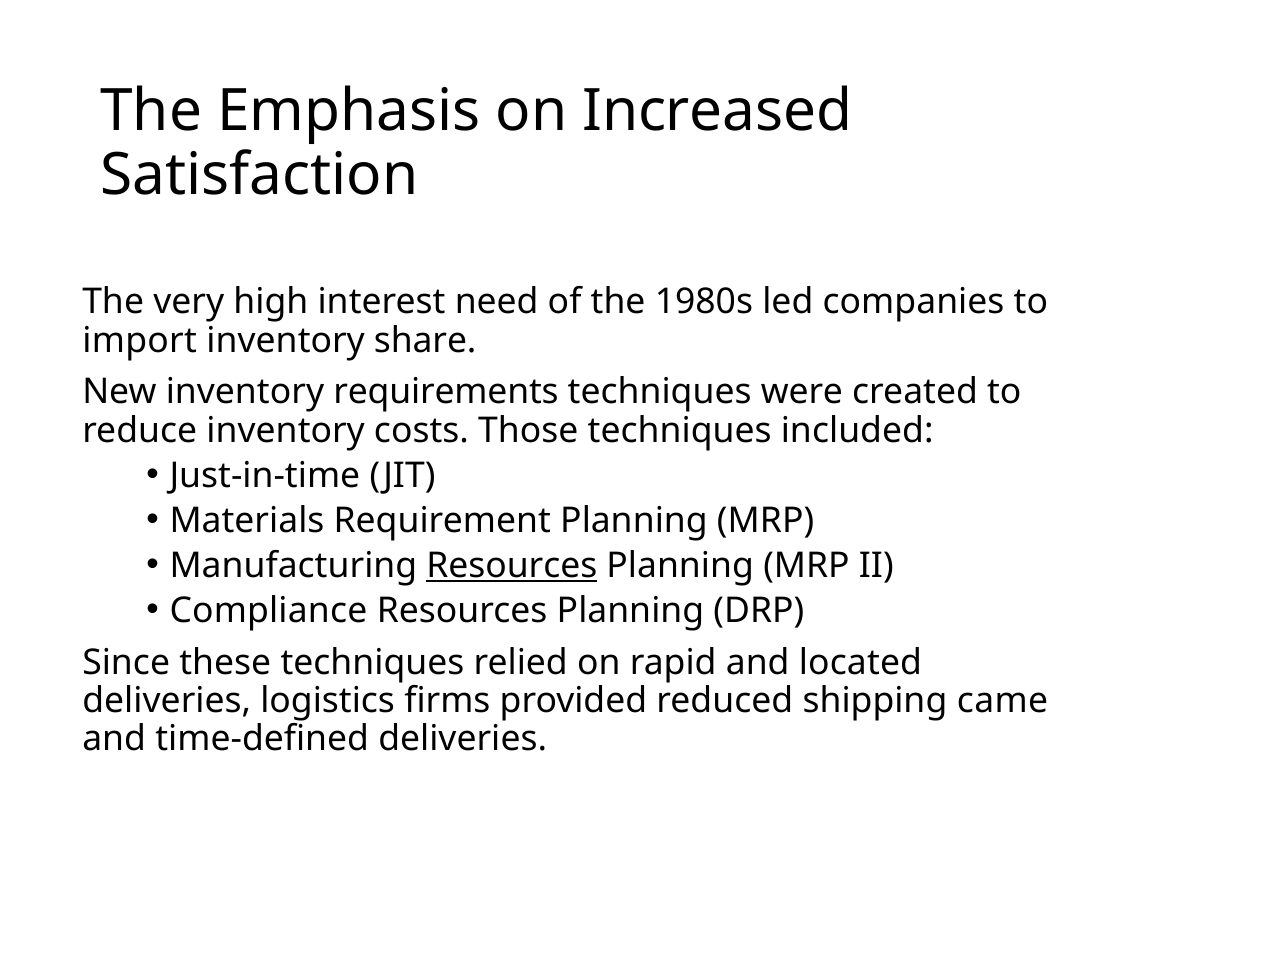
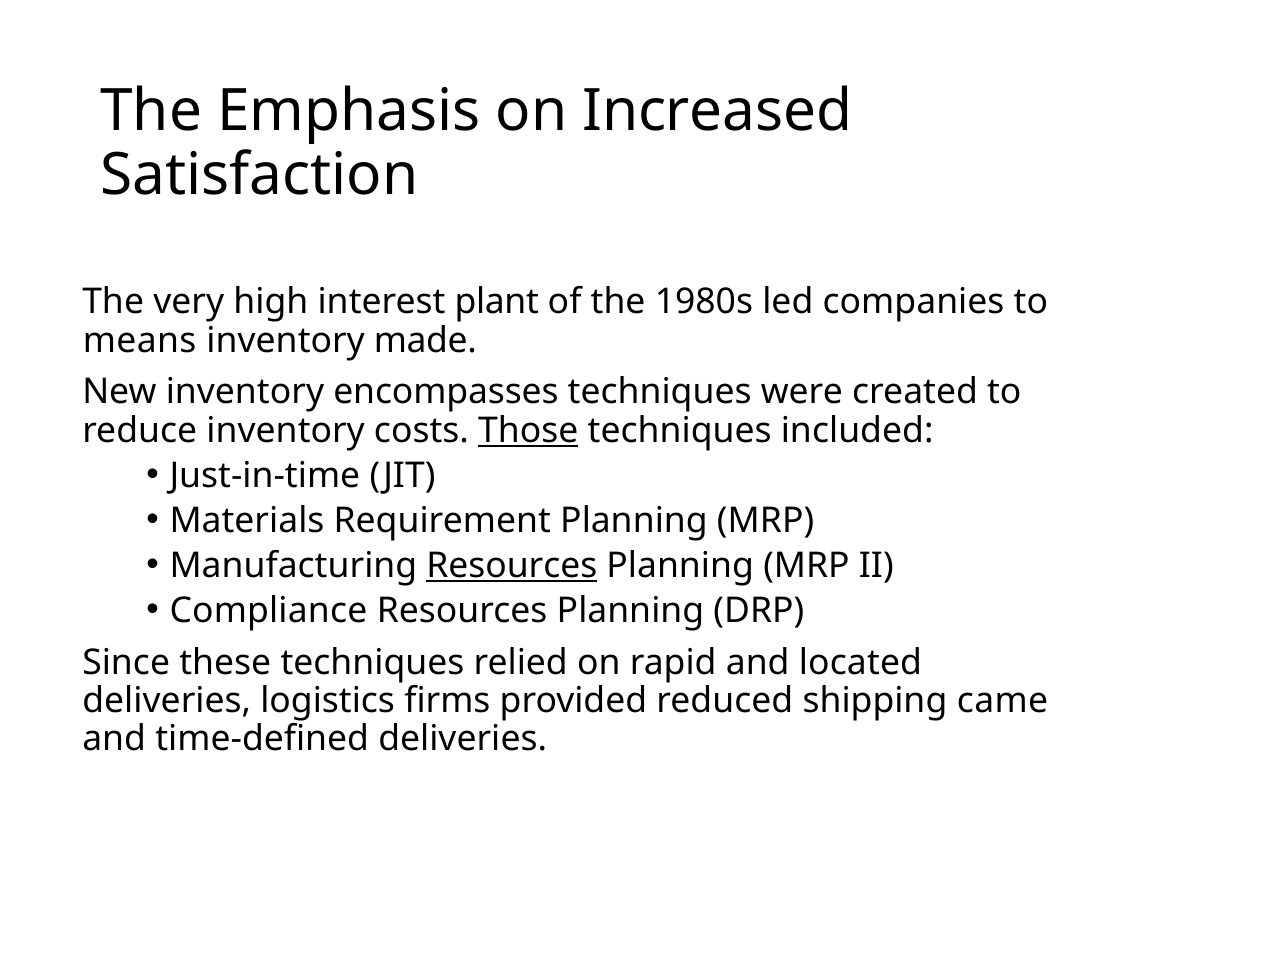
need: need -> plant (497, 302)
import: import -> means (140, 340)
share: share -> made (425, 340)
requirements: requirements -> encompasses (446, 392)
Those underline: none -> present (528, 430)
